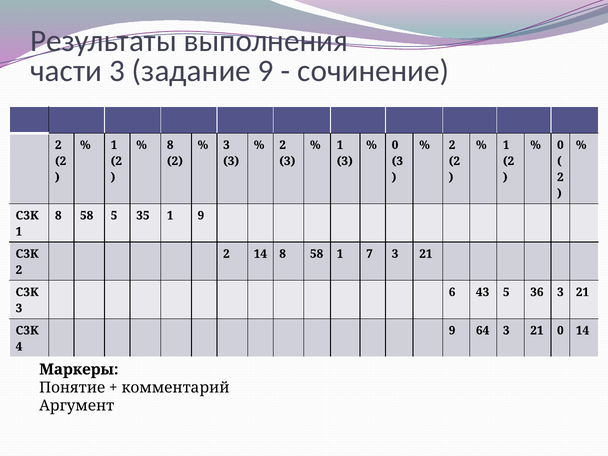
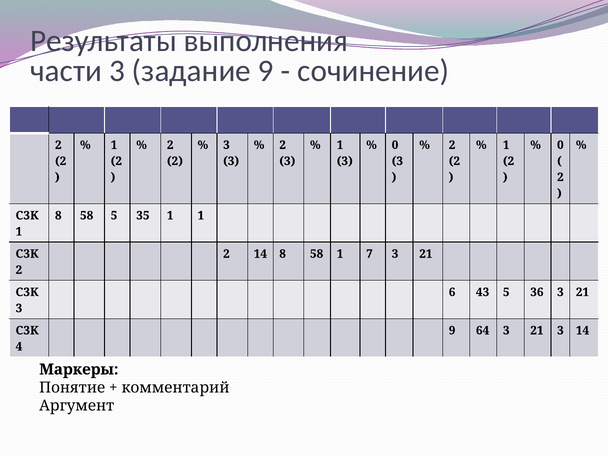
8: 8 -> 2 (170, 145)
1 9: 9 -> 1 (201, 216)
21 0: 0 -> 3 (560, 330)
